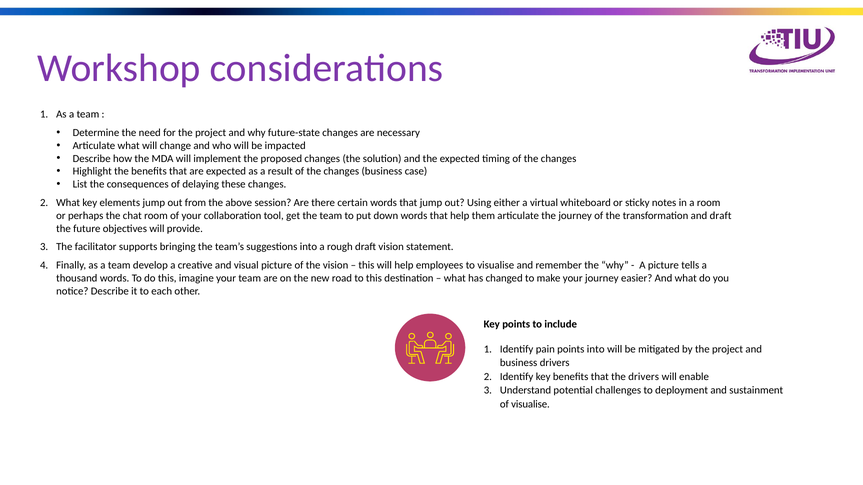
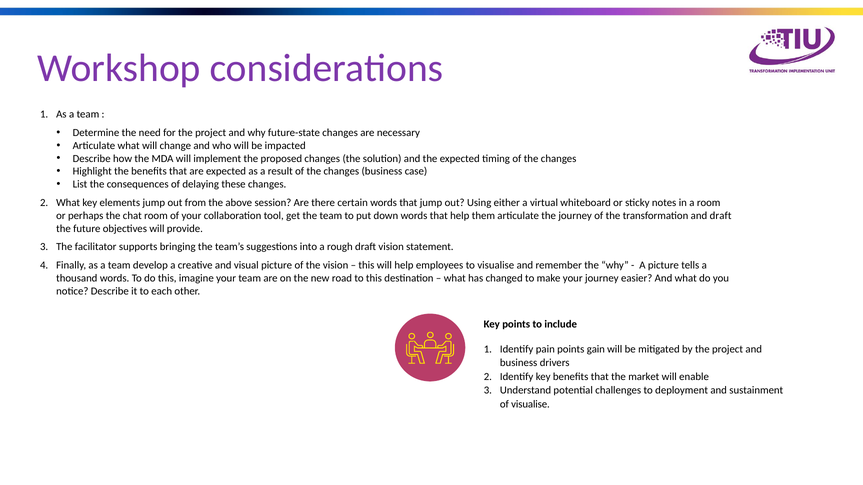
points into: into -> gain (596, 349)
the drivers: drivers -> market (644, 377)
